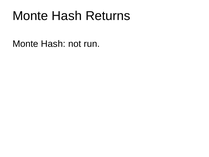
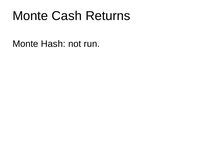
Hash: Hash -> Cash (67, 16)
